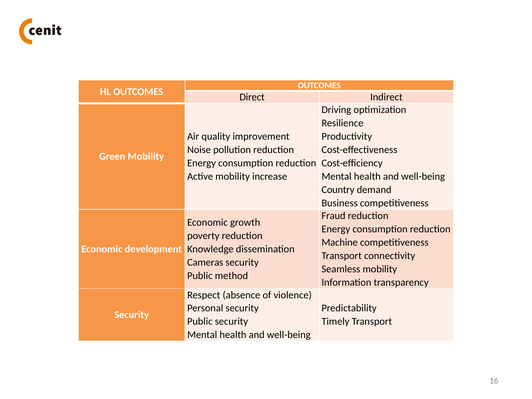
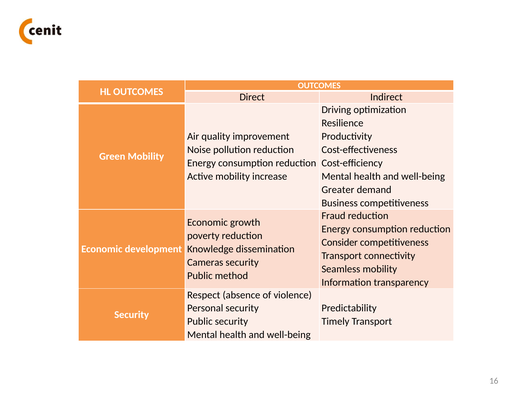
Country: Country -> Greater (338, 190)
Machine: Machine -> Consider (340, 242)
